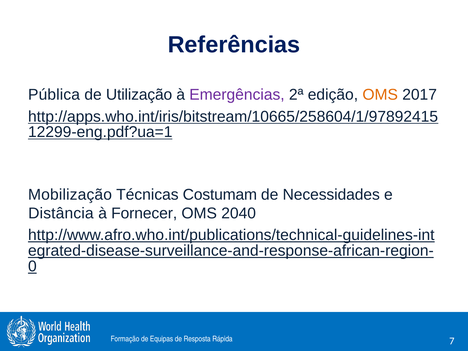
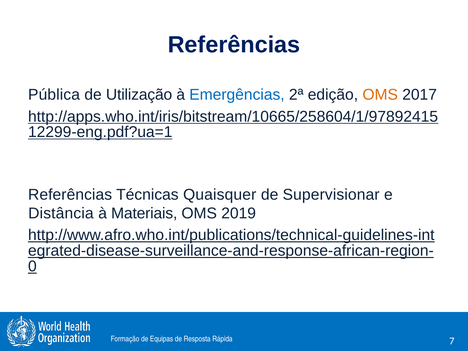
Emergências colour: purple -> blue (237, 95)
Mobilização: Mobilização -> Referências (70, 195)
Costumam: Costumam -> Quaisquer (220, 195)
Necessidades: Necessidades -> Supervisionar (331, 195)
Fornecer: Fornecer -> Materiais (144, 213)
2040: 2040 -> 2019 (239, 213)
